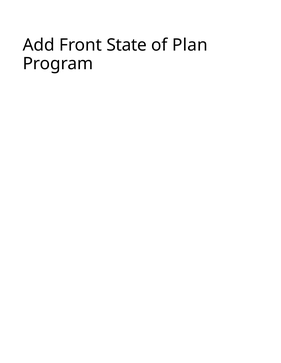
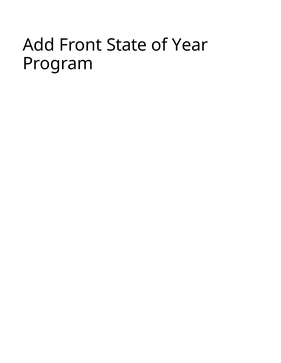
Plan: Plan -> Year (190, 45)
